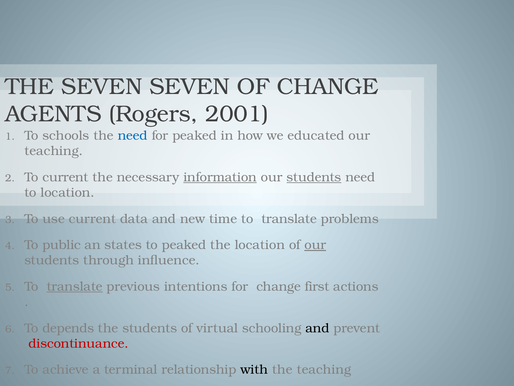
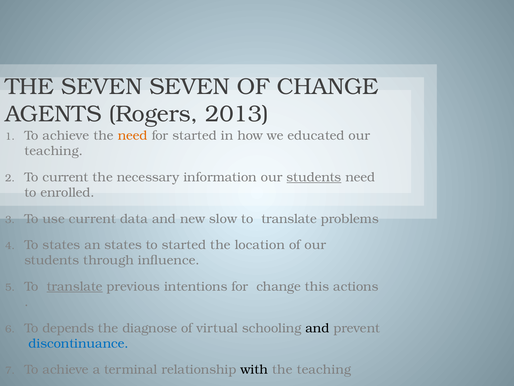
2001: 2001 -> 2013 (237, 114)
schools: schools -> achieve (66, 135)
need colour: blue -> orange (133, 135)
for peaked: peaked -> started (195, 135)
information underline: present -> none (220, 177)
to location: location -> enrolled (68, 192)
time: time -> slow (223, 218)
To public: public -> states (61, 245)
to peaked: peaked -> started (184, 245)
our underline: present -> none (315, 245)
first: first -> this (317, 286)
the students: students -> diagnose (150, 328)
discontinuance colour: red -> blue (79, 343)
